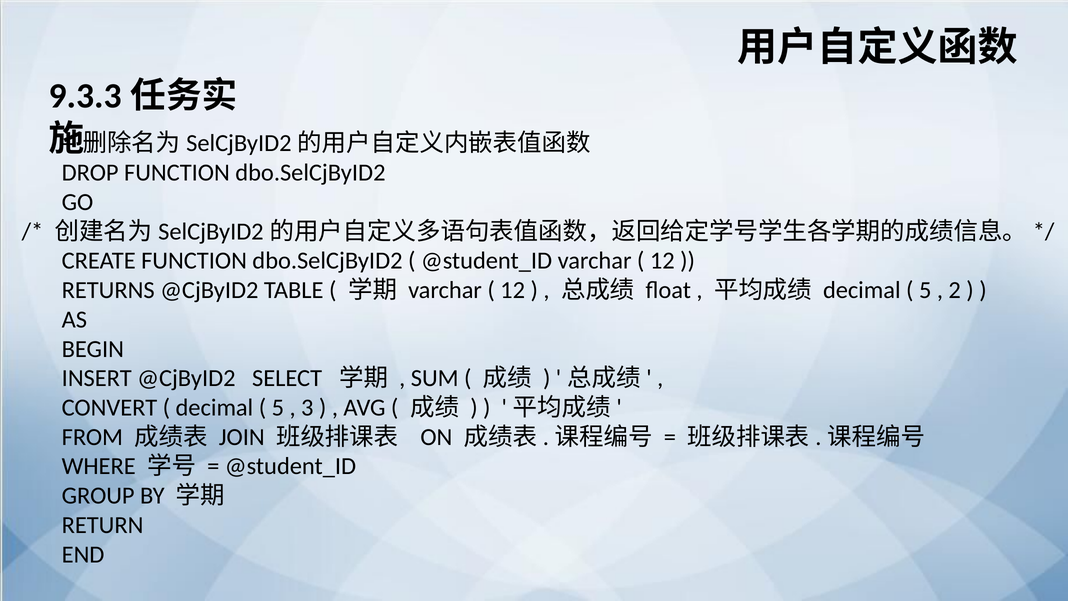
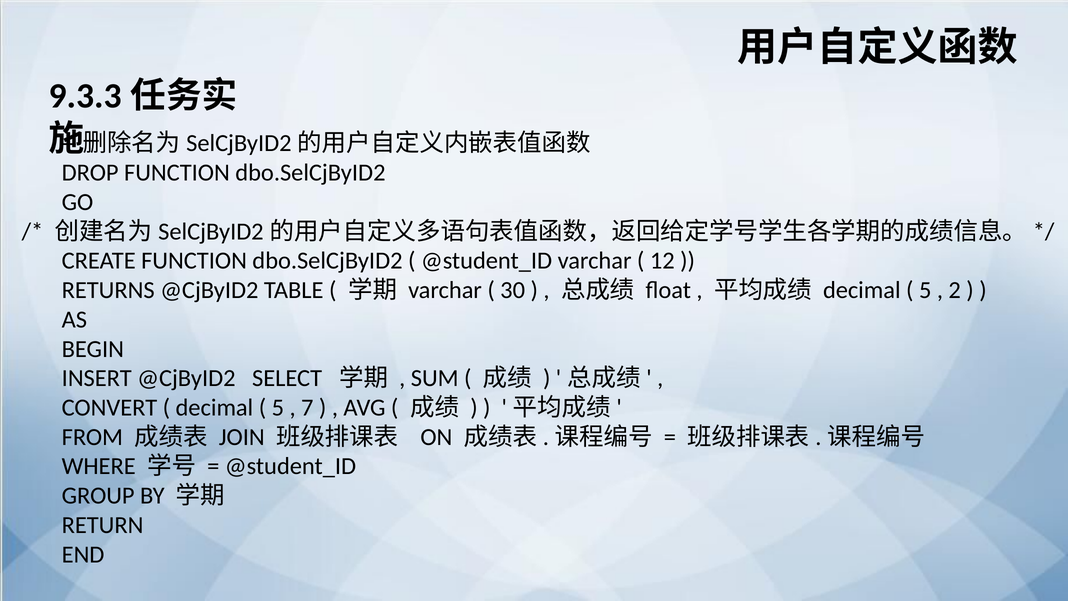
12: 12 -> 30 (513, 290)
3: 3 -> 7 (307, 407)
